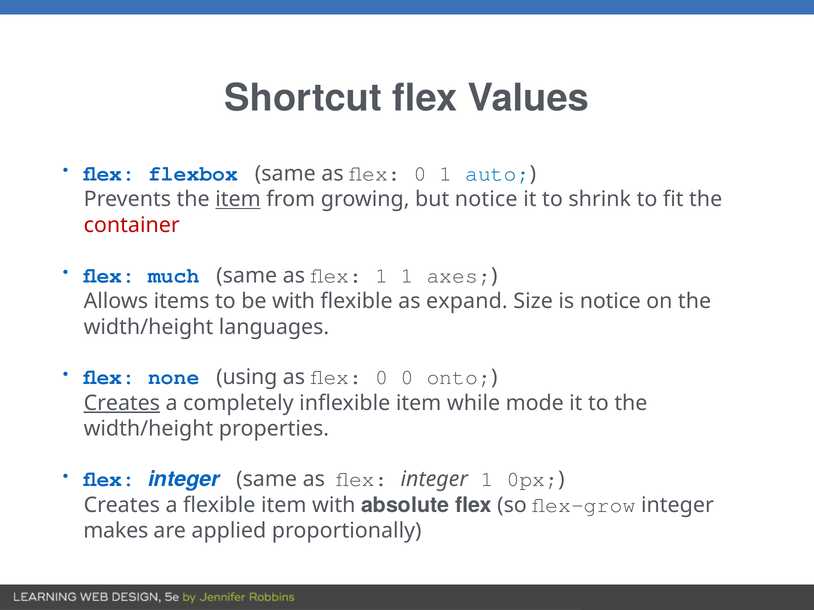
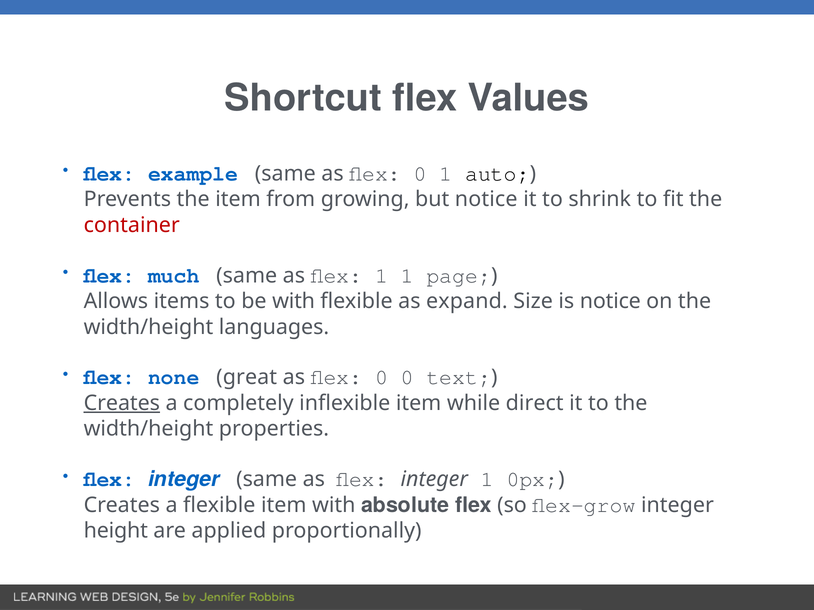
flexbox: flexbox -> example (193, 174)
auto colour: blue -> black (497, 174)
item underline: present -> none (238, 199)
axes: axes -> page (459, 276)
using: using -> great (247, 378)
onto: onto -> text (459, 378)
mode: mode -> direct (535, 403)
makes: makes -> height (116, 531)
